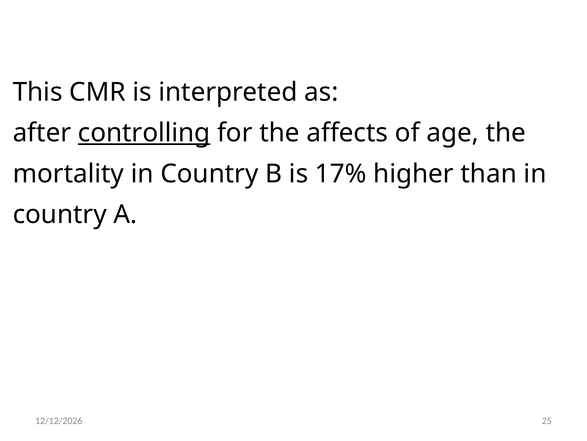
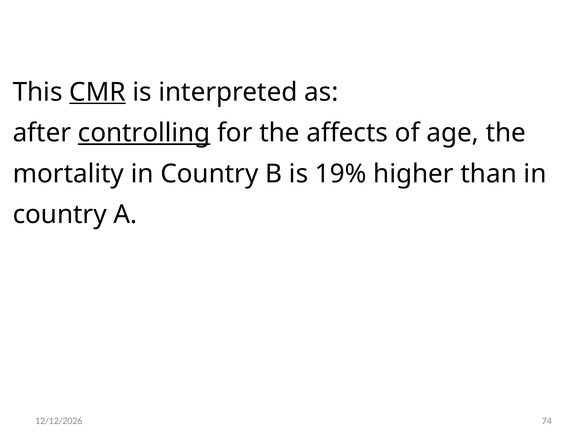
CMR underline: none -> present (97, 92)
17%: 17% -> 19% (341, 173)
25: 25 -> 74 (547, 420)
